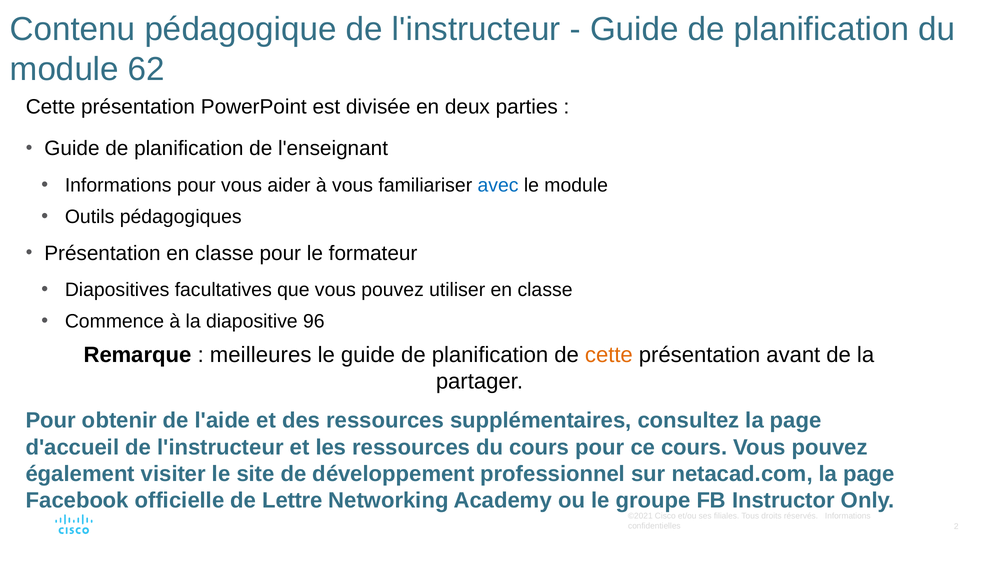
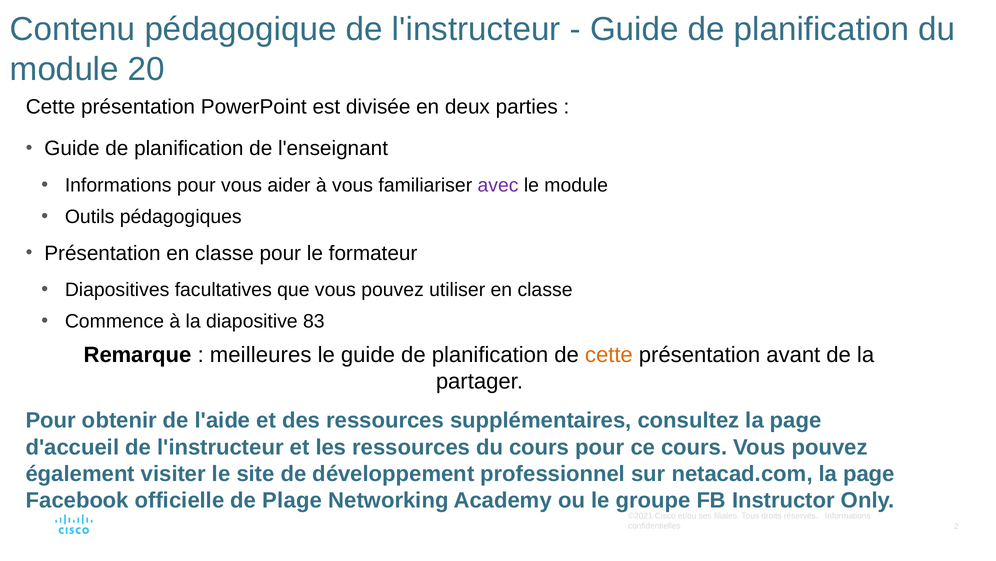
62: 62 -> 20 (146, 69)
avec colour: blue -> purple (498, 185)
96: 96 -> 83 (314, 321)
Lettre: Lettre -> Plage (292, 500)
